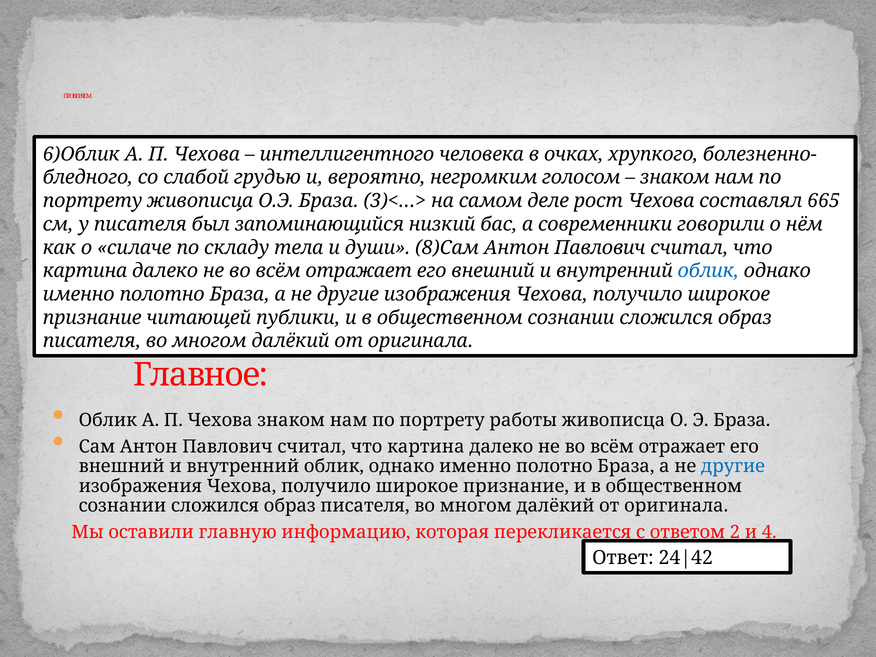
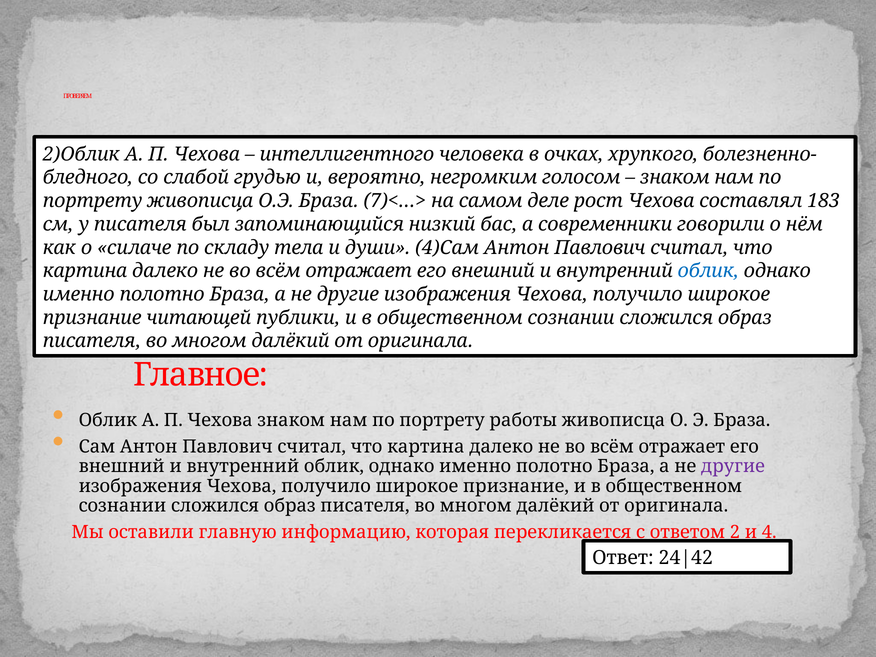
6)Облик: 6)Облик -> 2)Облик (81, 154)
3)<…>: 3)<…> -> 7)<…> (395, 201)
665: 665 -> 183 (824, 201)
8)Сам: 8)Сам -> 4)Сам (447, 248)
другие colour: blue -> purple (733, 466)
